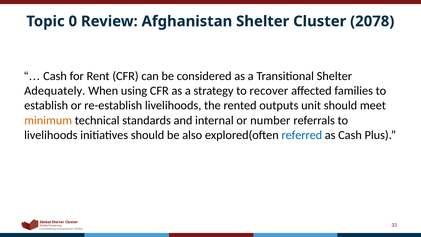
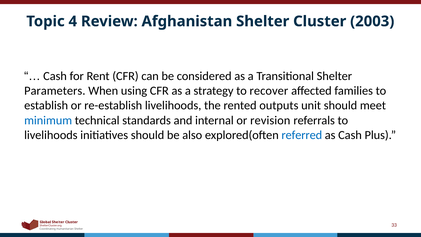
0: 0 -> 4 (73, 21)
2078: 2078 -> 2003 (372, 21)
Adequately: Adequately -> Parameters (55, 91)
minimum colour: orange -> blue (48, 120)
number: number -> revision (270, 120)
